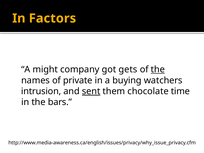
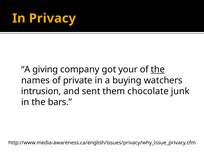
Factors: Factors -> Privacy (52, 18)
might: might -> giving (45, 69)
gets: gets -> your (128, 69)
sent underline: present -> none (91, 91)
time: time -> junk (180, 91)
